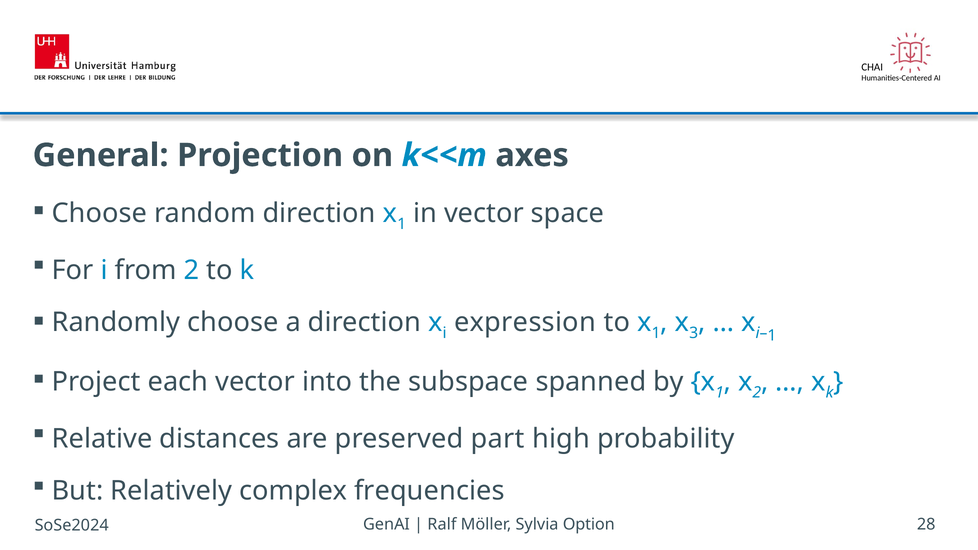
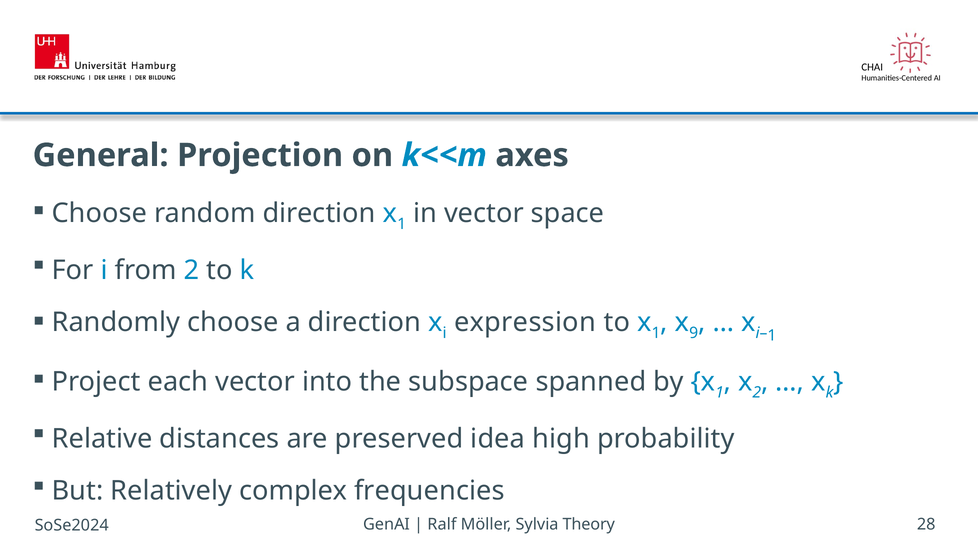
3: 3 -> 9 (694, 333)
part: part -> idea (498, 439)
Option: Option -> Theory (589, 524)
